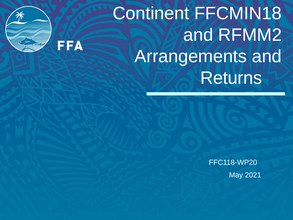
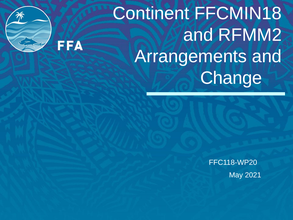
Returns: Returns -> Change (231, 78)
